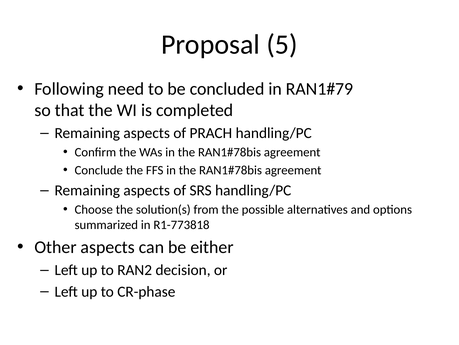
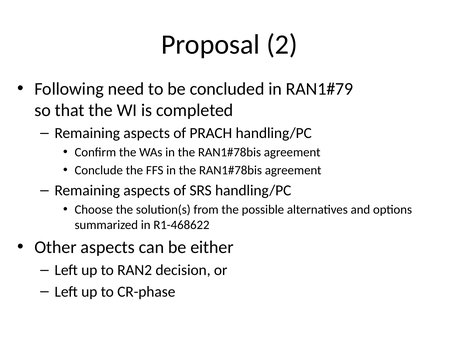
5: 5 -> 2 (282, 44)
R1-773818: R1-773818 -> R1-468622 (181, 225)
